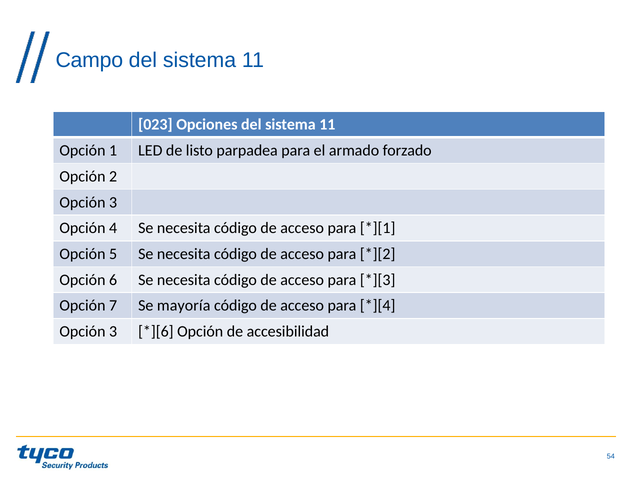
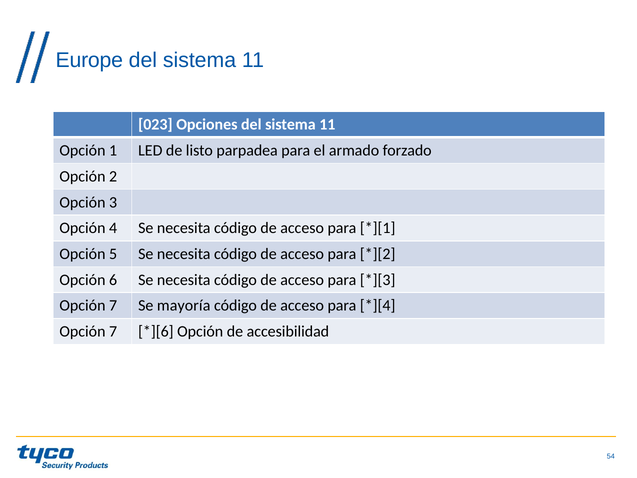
Campo: Campo -> Europe (89, 60)
3: 3 -> 7 (113, 331)
